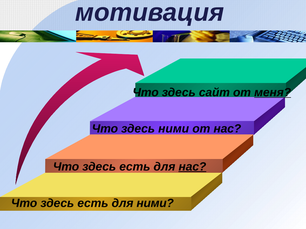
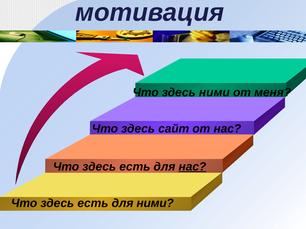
здесь сайт: сайт -> ними (214, 93)
меня underline: present -> none (273, 93)
здесь ними: ними -> сайт (174, 129)
